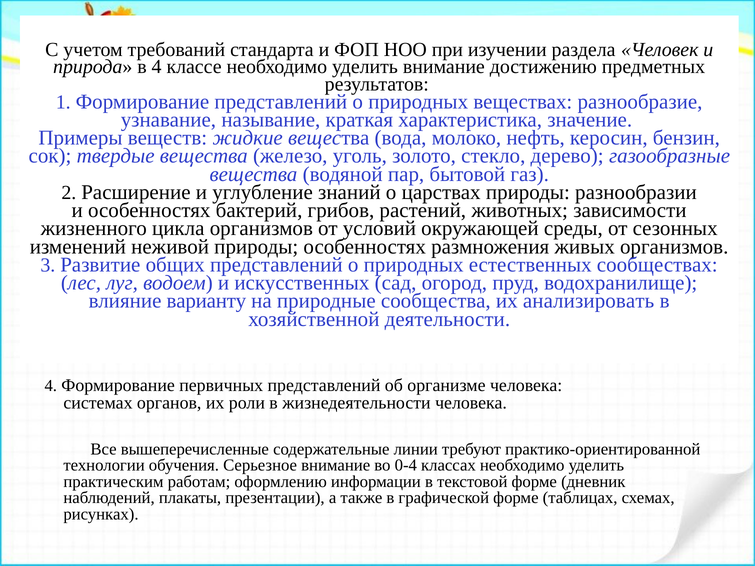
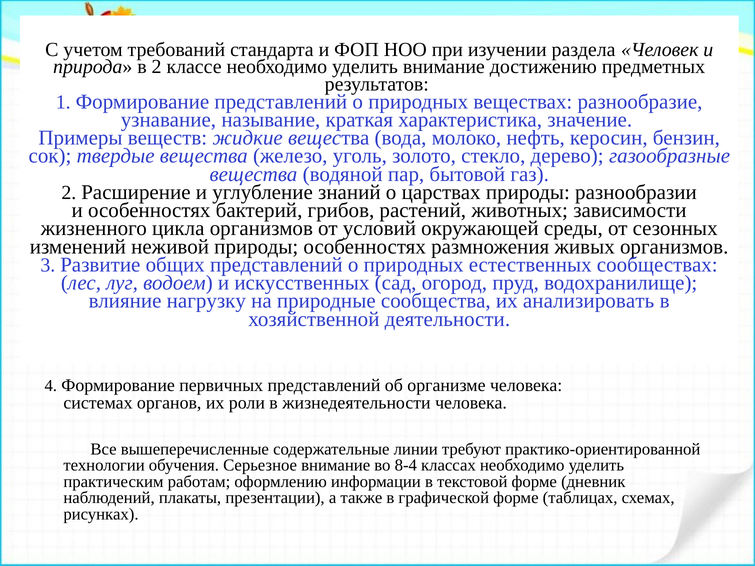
в 4: 4 -> 2 (157, 67)
варианту: варианту -> нагрузку (206, 301)
0-4: 0-4 -> 8-4 (406, 466)
